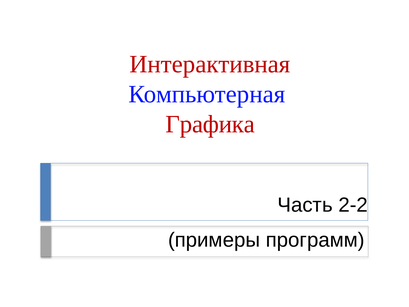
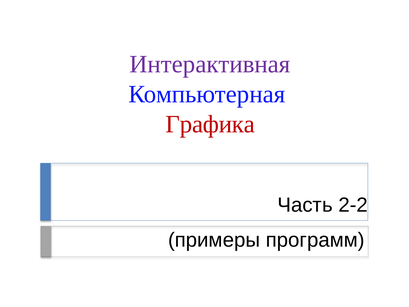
Интерактивная colour: red -> purple (210, 64)
